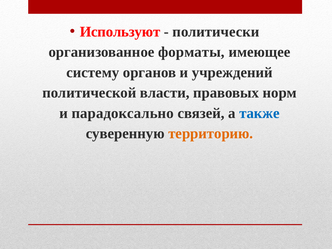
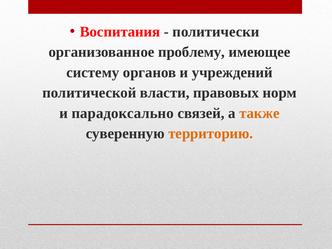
Используют: Используют -> Воспитания (120, 32)
форматы: форматы -> проблему (192, 52)
также colour: blue -> orange (259, 113)
